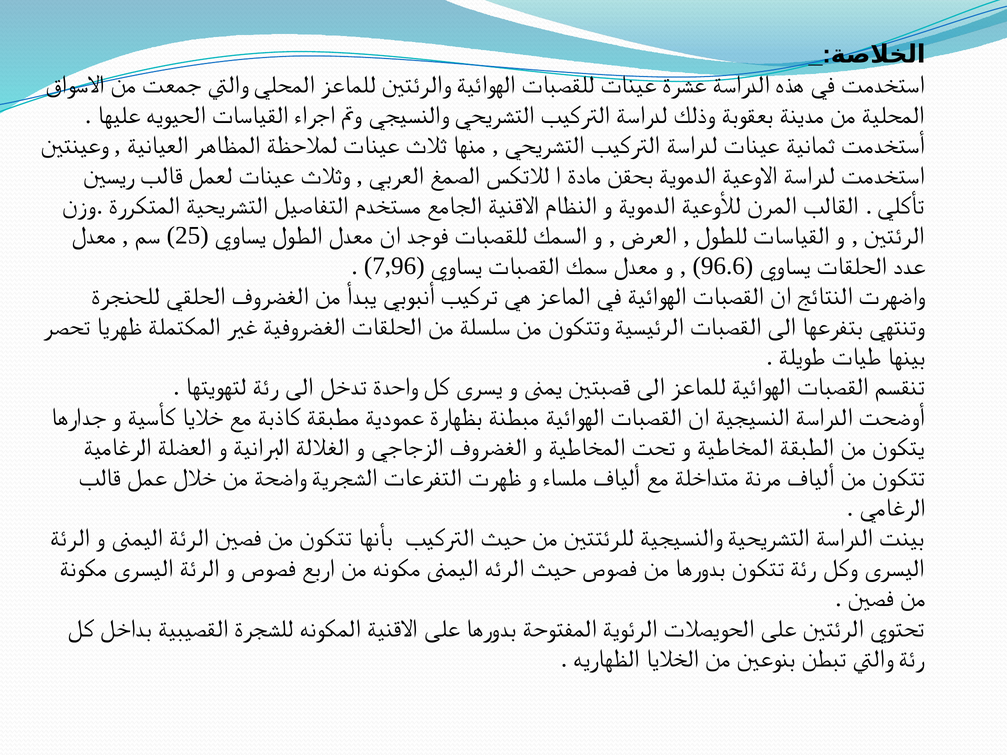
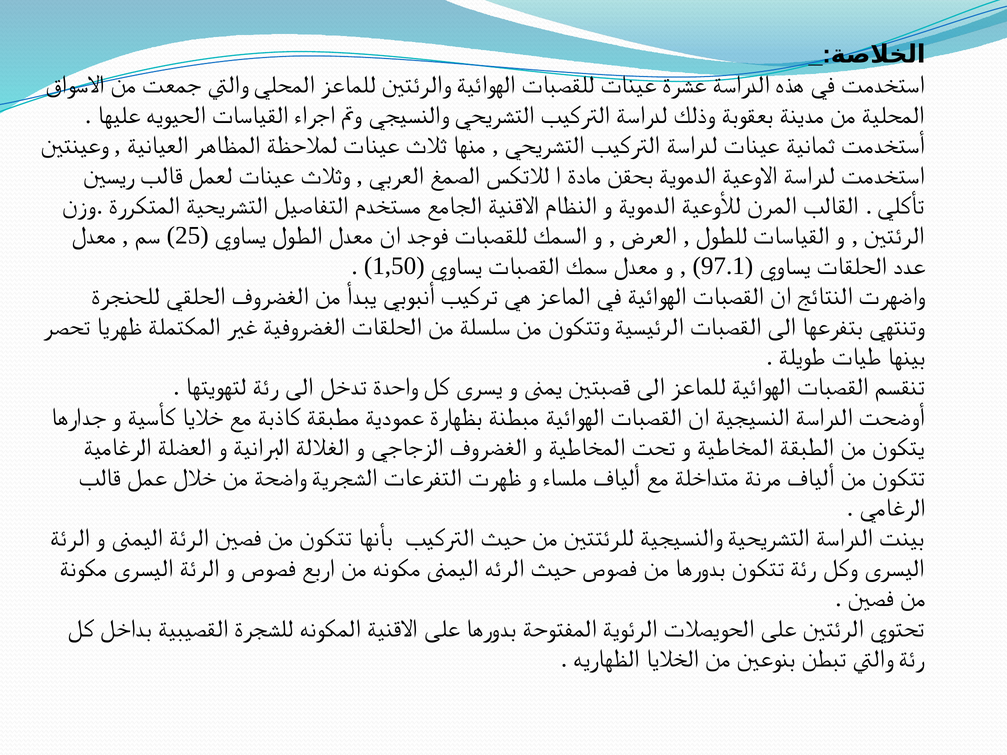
7,96: 7,96 -> 1,50 (394, 266)
96.6: 96.6 -> 97.1 (723, 266)
